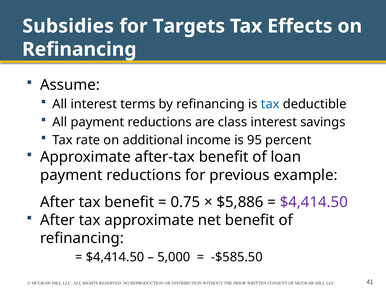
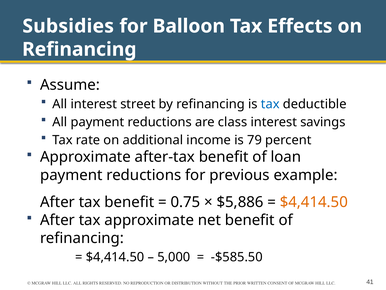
Targets: Targets -> Balloon (189, 26)
terms: terms -> street (138, 104)
95: 95 -> 79 (255, 140)
$4,414.50 colour: purple -> orange (314, 202)
